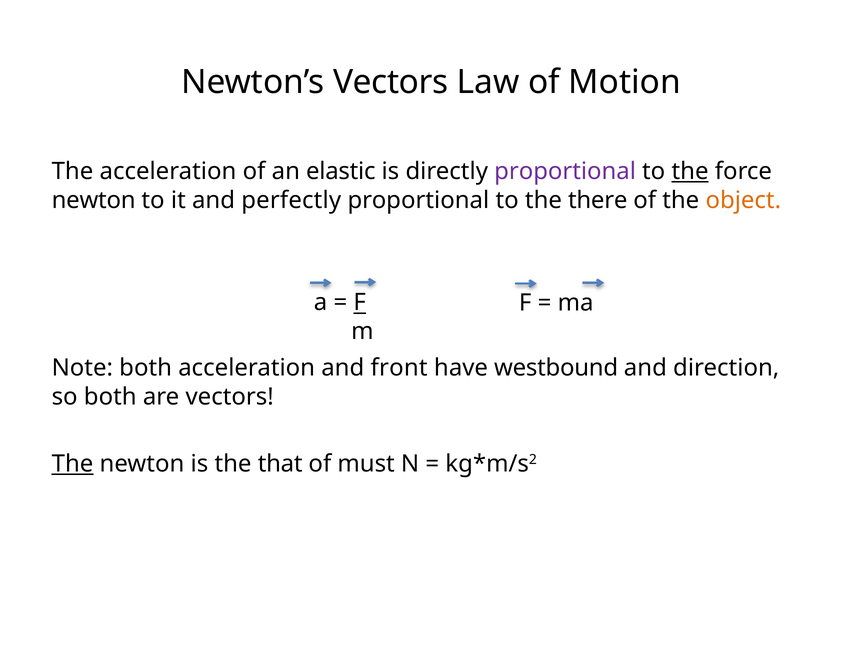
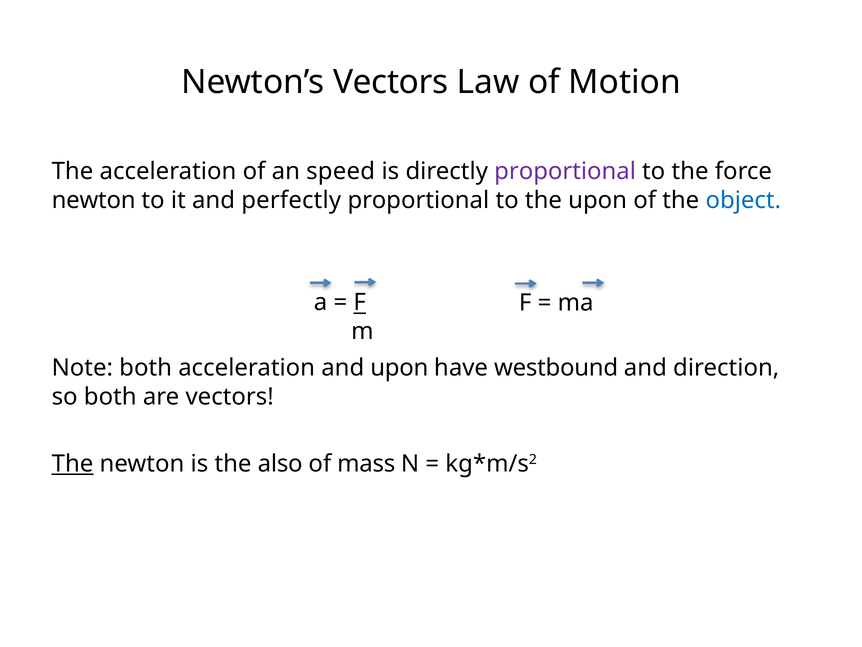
elastic: elastic -> speed (341, 171)
the underline: present -> none (690, 171)
the there: there -> upon (598, 200)
object colour: orange -> blue (743, 200)
and front: front -> upon (399, 368)
that: that -> also (280, 463)
must: must -> mass (366, 463)
